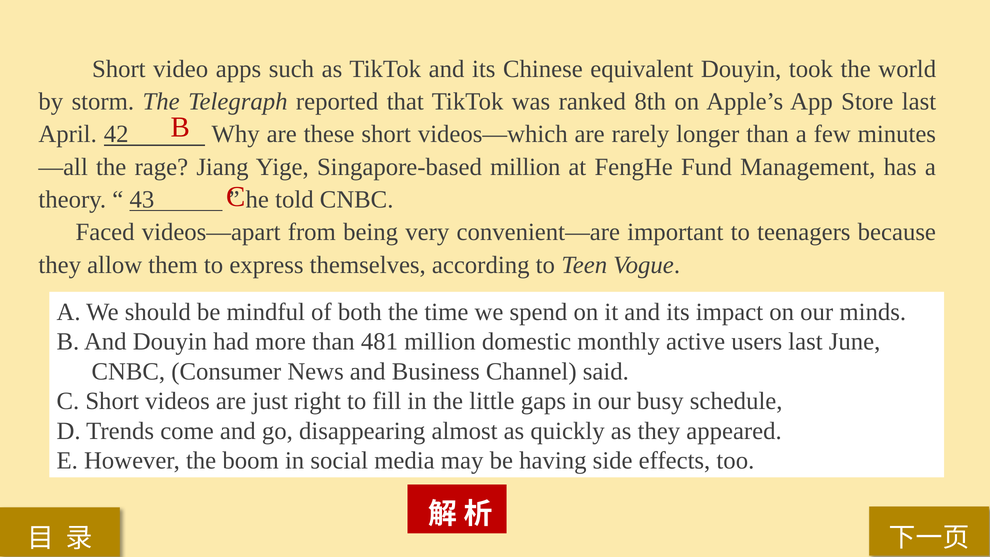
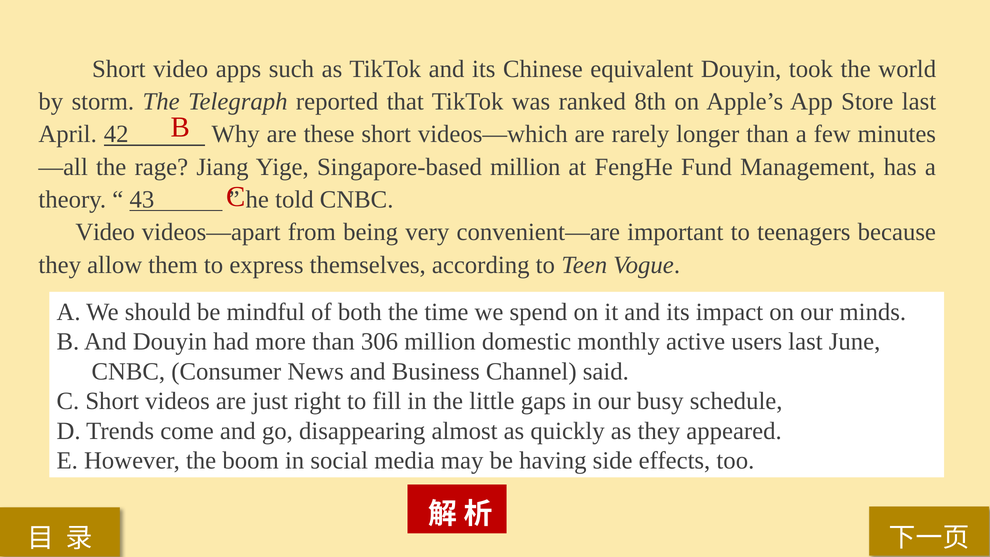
Faced: Faced -> Video (105, 232)
481: 481 -> 306 (379, 342)
